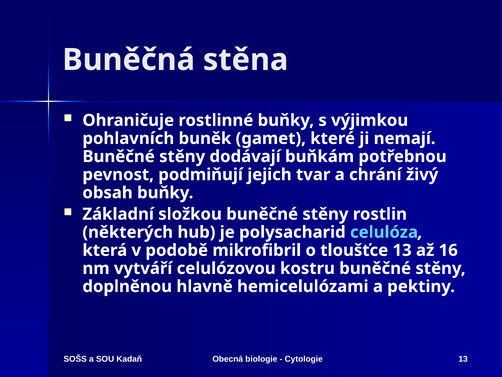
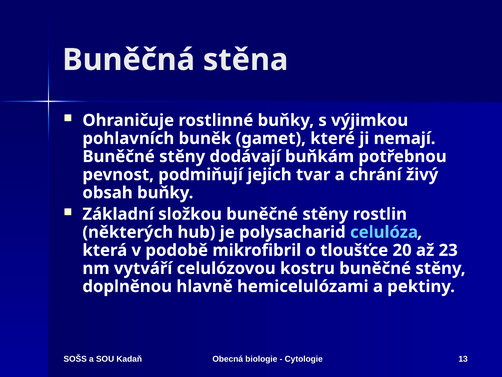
tloušťce 13: 13 -> 20 (402, 250)
16: 16 -> 23 (448, 250)
